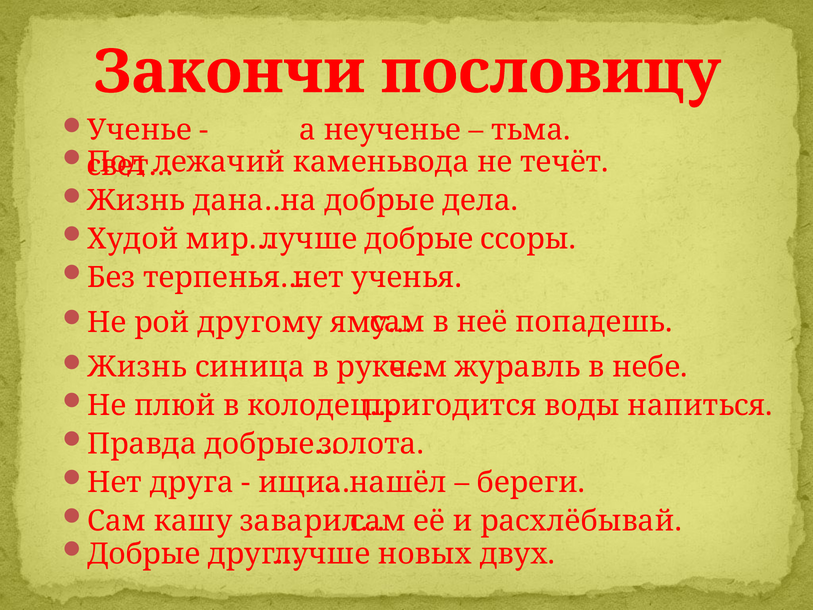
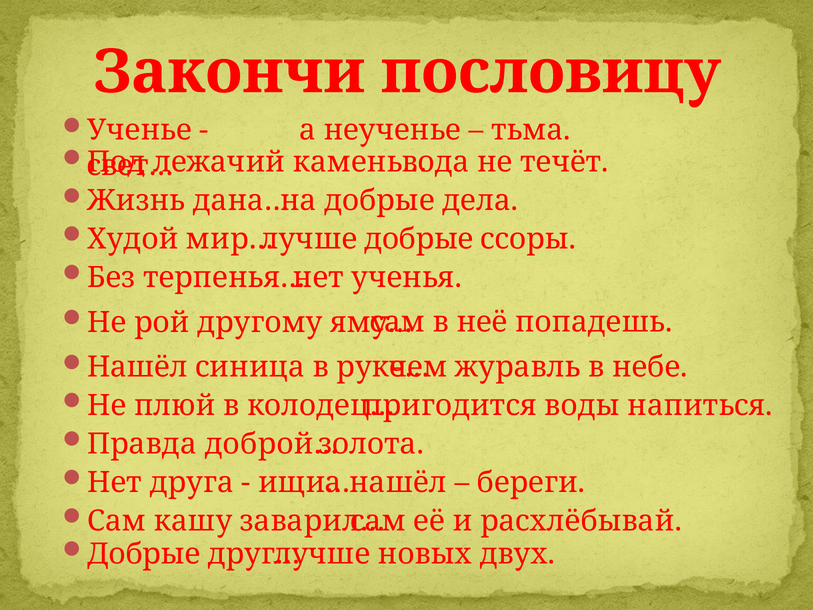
Жизнь: Жизнь -> Нашёл (137, 367)
добрые…: добрые… -> доброй… (272, 444)
